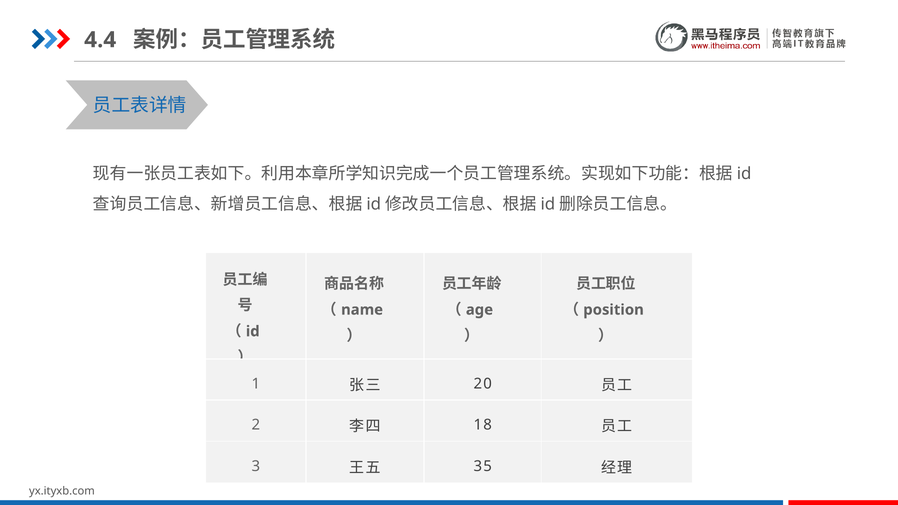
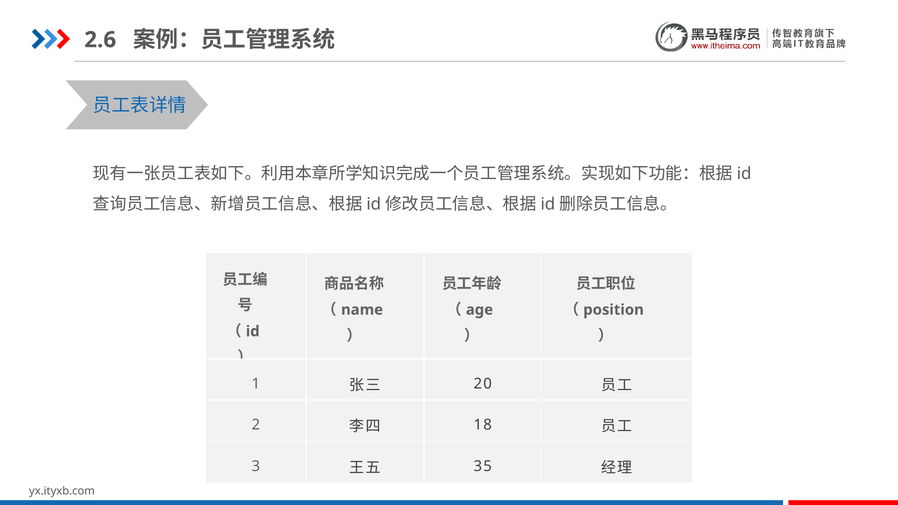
4.4: 4.4 -> 2.6 (100, 40)
